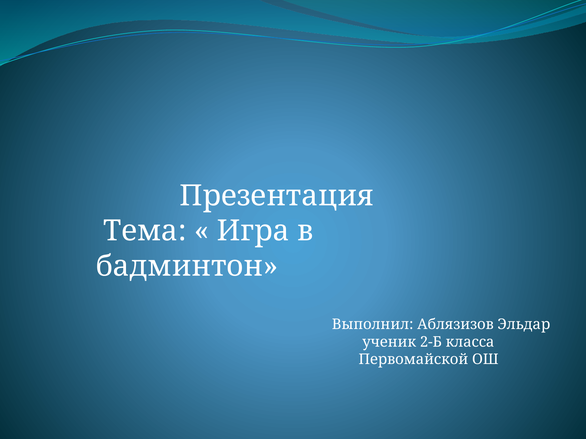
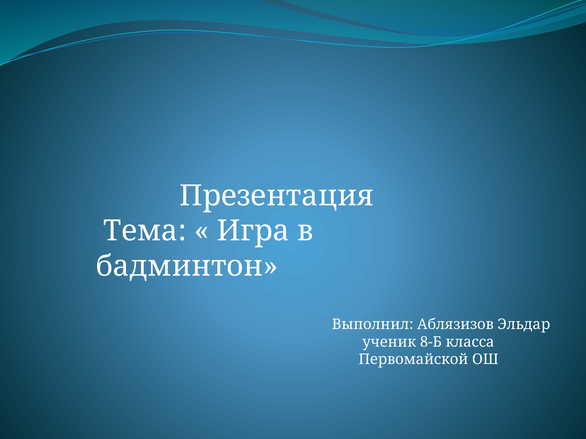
2-Б: 2-Б -> 8-Б (431, 342)
